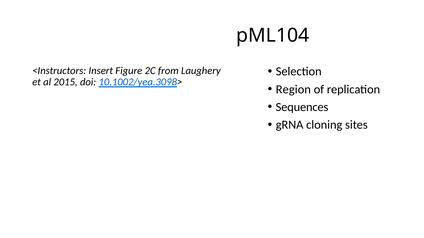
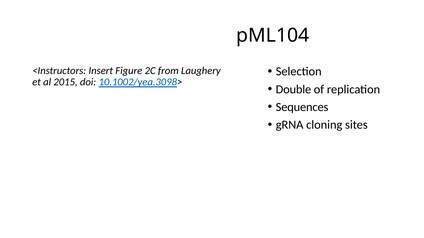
Region: Region -> Double (293, 89)
